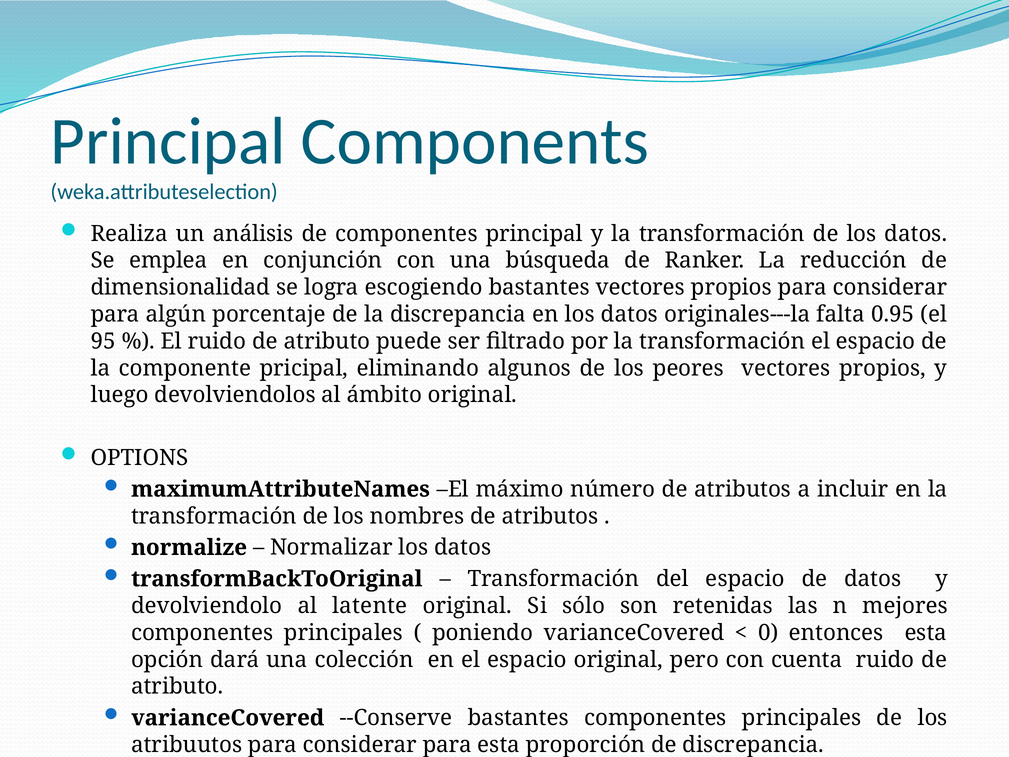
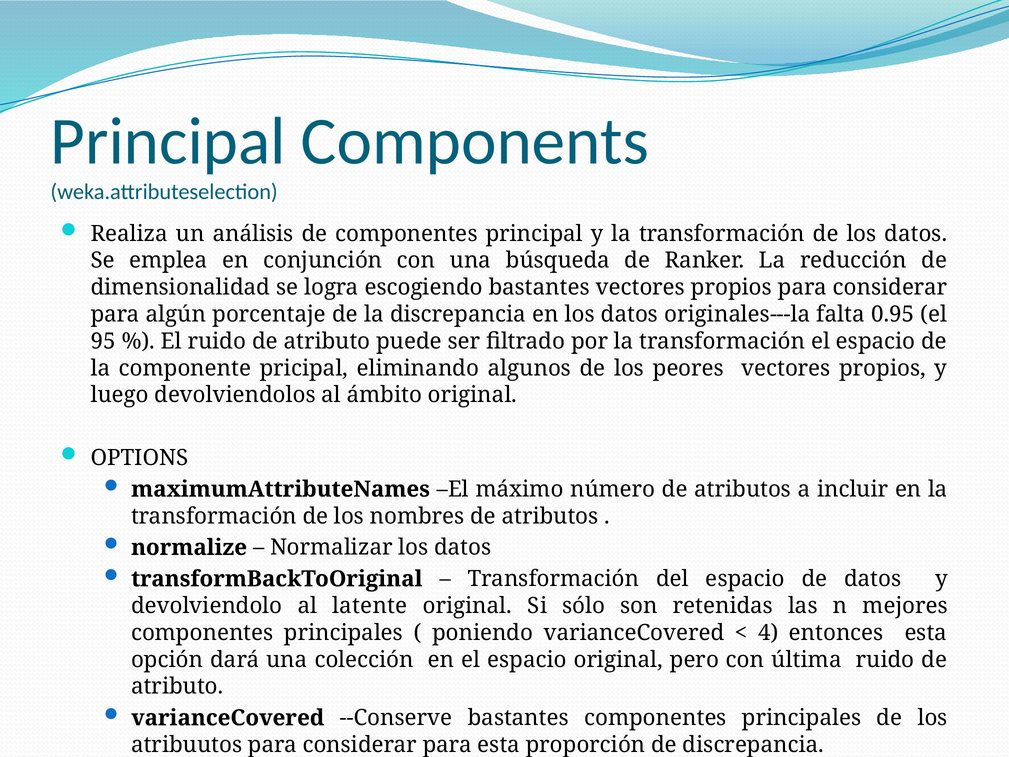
0: 0 -> 4 (768, 633)
cuenta: cuenta -> última (806, 659)
